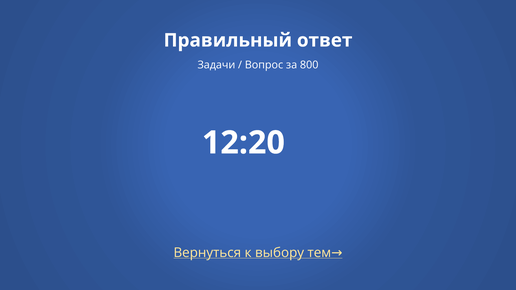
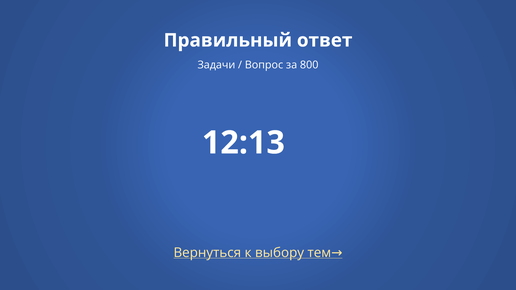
12:20: 12:20 -> 12:13 (243, 143)
